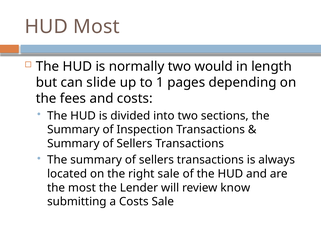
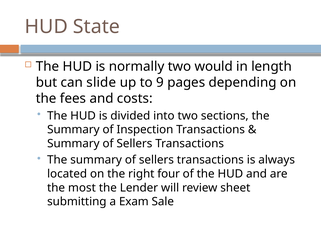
HUD Most: Most -> State (96, 27)
1: 1 -> 9 (160, 83)
right sale: sale -> four (169, 174)
know: know -> sheet (235, 188)
a Costs: Costs -> Exam (134, 202)
